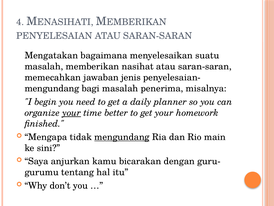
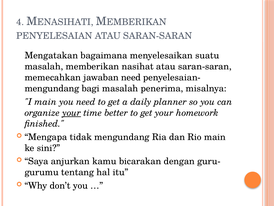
jawaban jenis: jenis -> need (131, 77)
I begin: begin -> main (46, 102)
mengundang underline: present -> none (122, 137)
